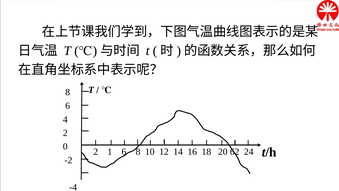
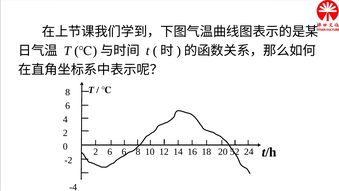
2 1: 1 -> 6 (110, 152)
62: 62 -> 52 (235, 152)
